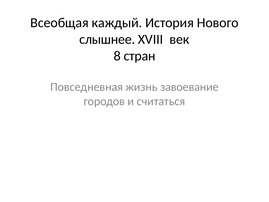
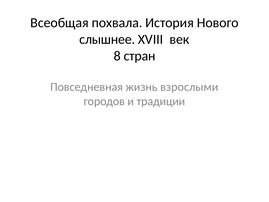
каждый: каждый -> похвала (117, 23)
завоевание: завоевание -> взрослыми (189, 87)
считаться: считаться -> традиции (161, 101)
